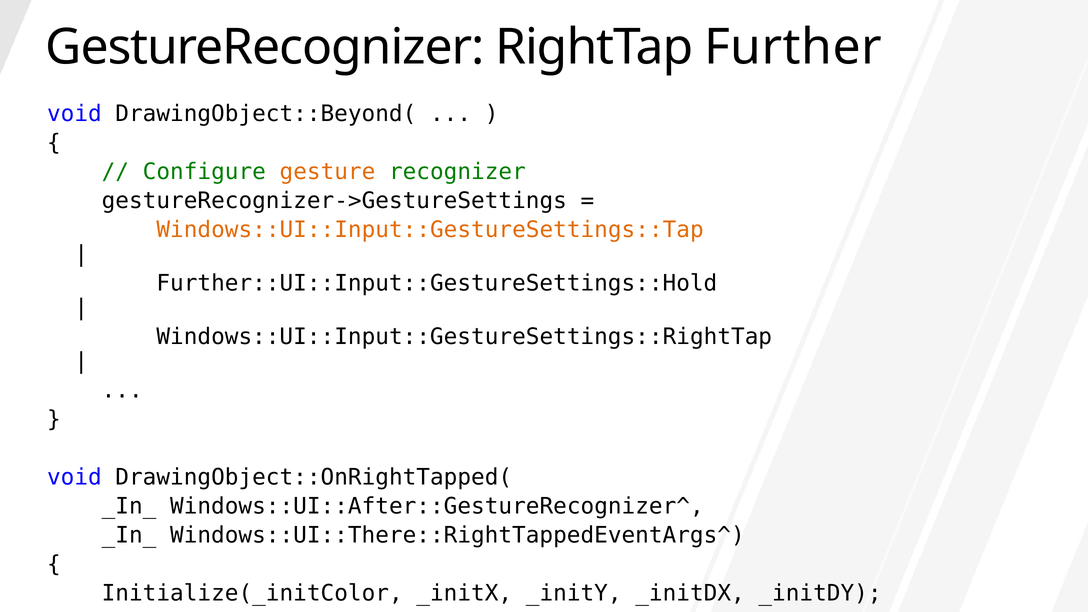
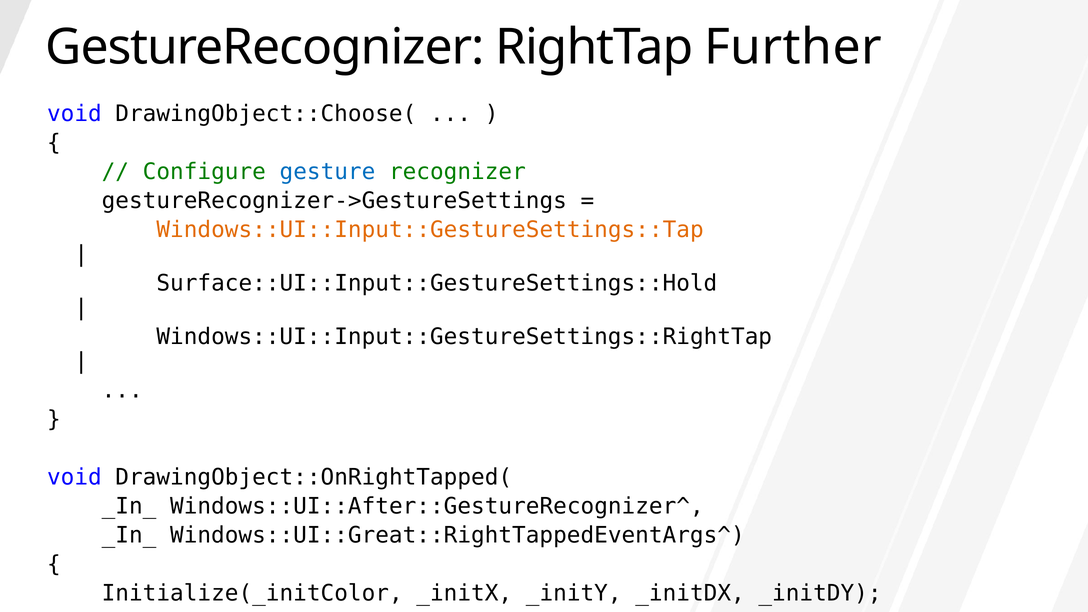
DrawingObject::Beyond(: DrawingObject::Beyond( -> DrawingObject::Choose( (266, 114)
gesture colour: orange -> blue (327, 172)
Further::UI::Input::GestureSettings::Hold: Further::UI::Input::GestureSettings::Hold -> Surface::UI::Input::GestureSettings::Hold (437, 283)
Windows::UI::There::RightTappedEventArgs^: Windows::UI::There::RightTappedEventArgs^ -> Windows::UI::Great::RightTappedEventArgs^ (457, 535)
